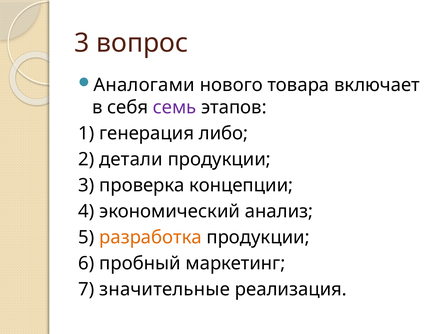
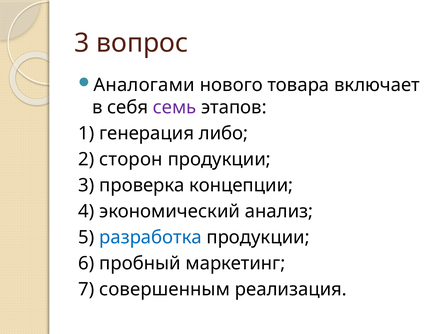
детали: детали -> сторон (131, 159)
разработка colour: orange -> blue (151, 237)
значительные: значительные -> совершенным (165, 289)
